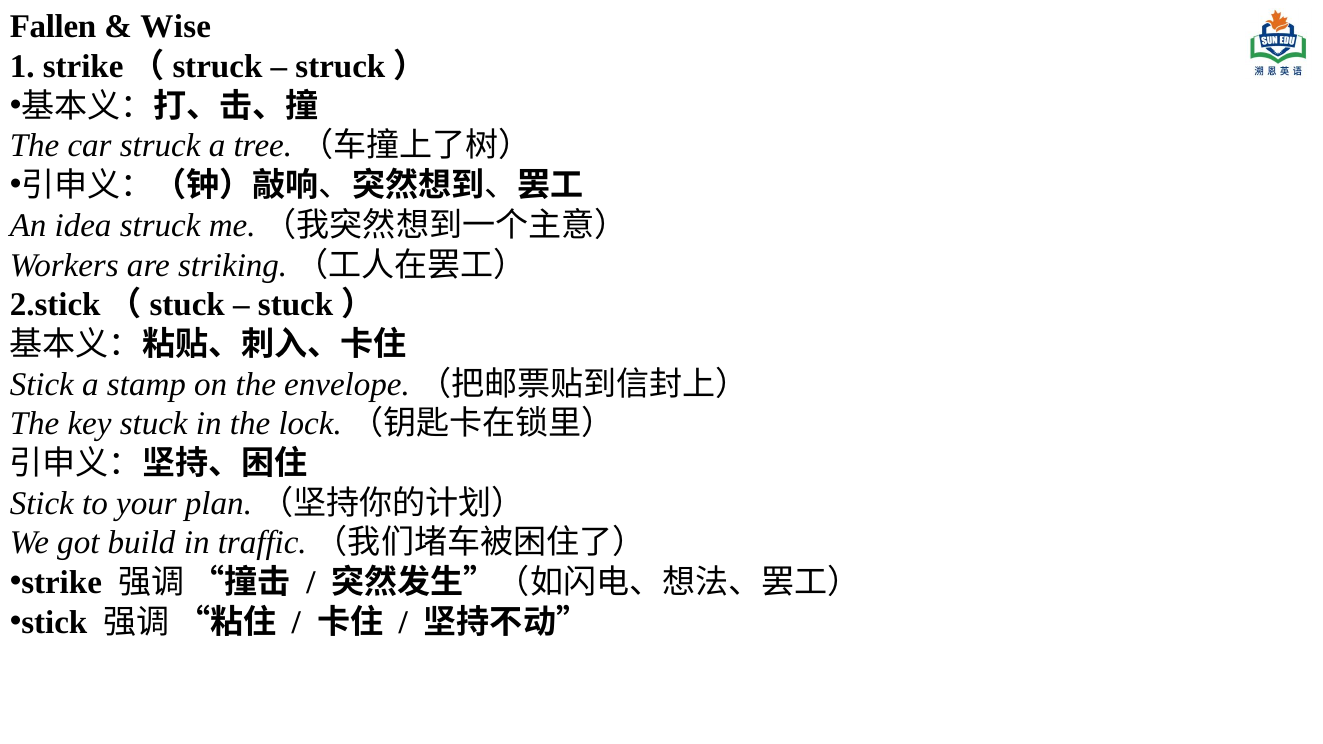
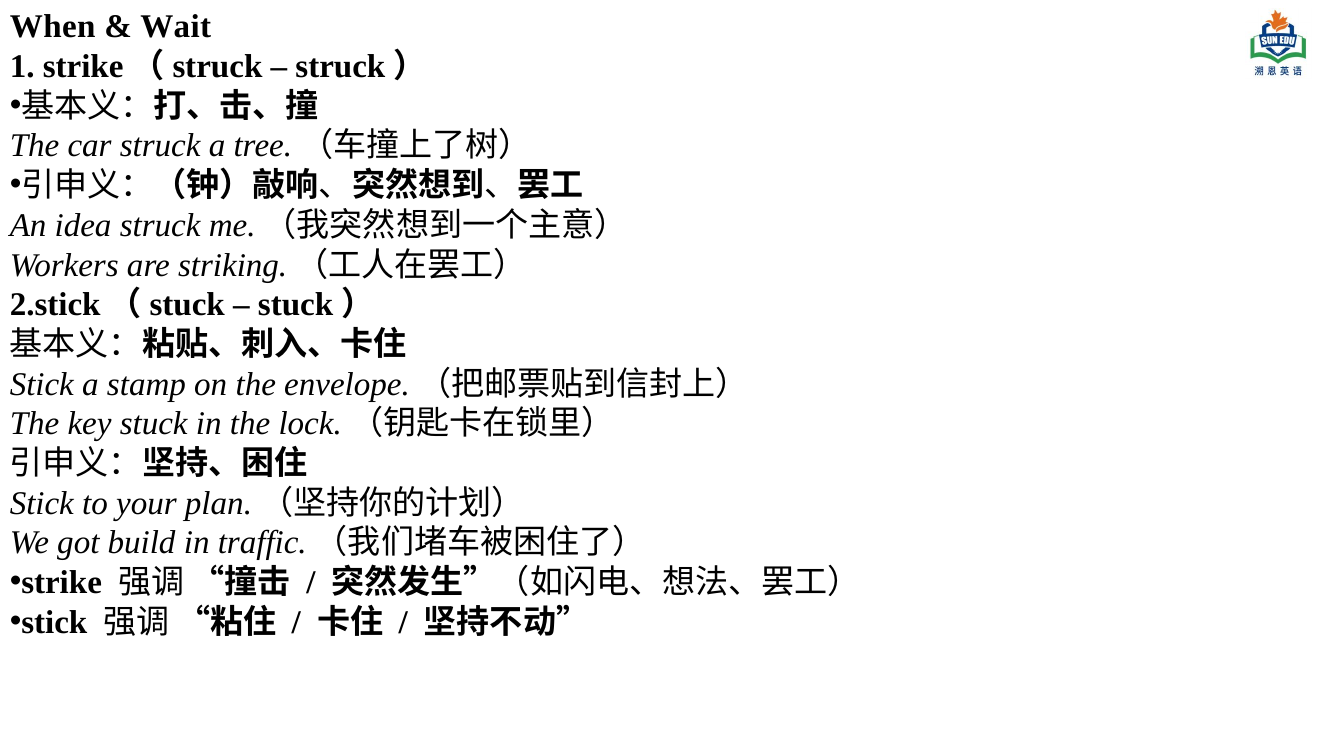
Fallen: Fallen -> When (53, 27)
Wise: Wise -> Wait (176, 27)
